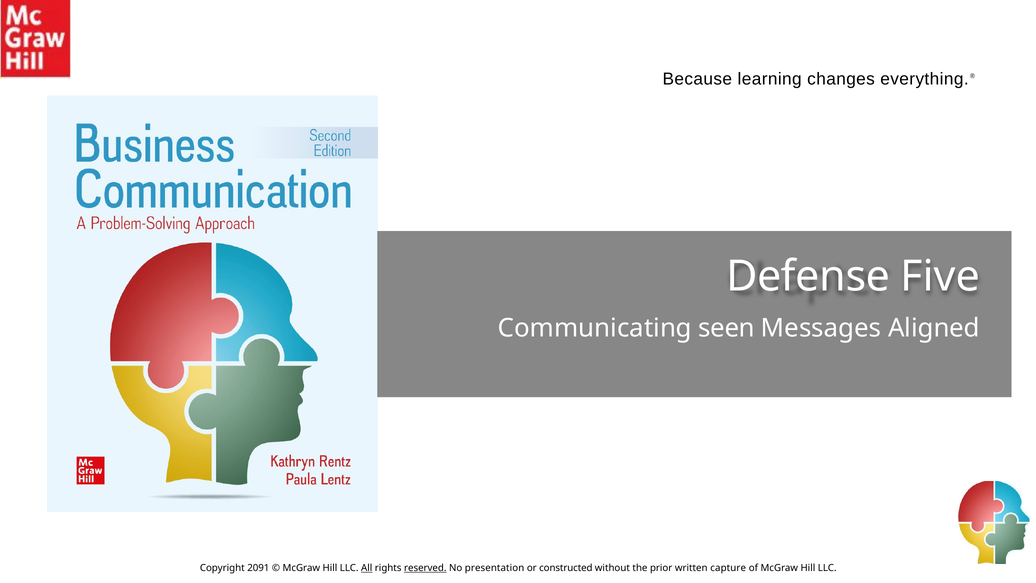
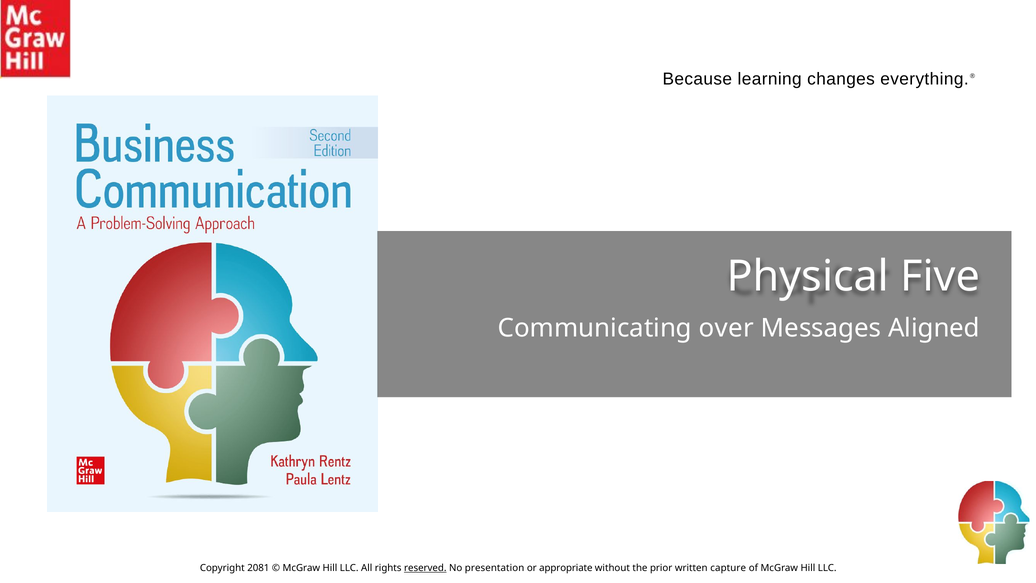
Defense: Defense -> Physical (808, 276)
seen: seen -> over (726, 328)
2091: 2091 -> 2081 (258, 568)
All underline: present -> none (367, 568)
constructed: constructed -> appropriate (566, 568)
